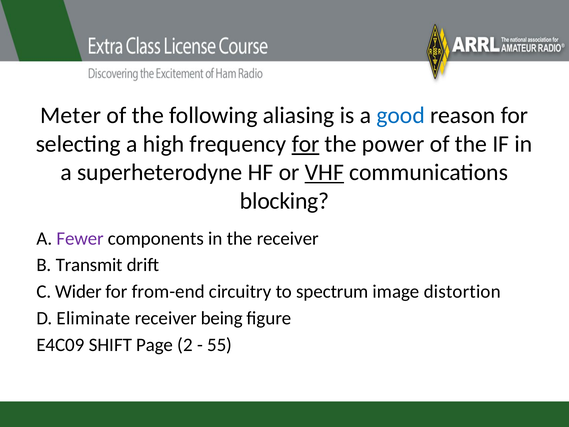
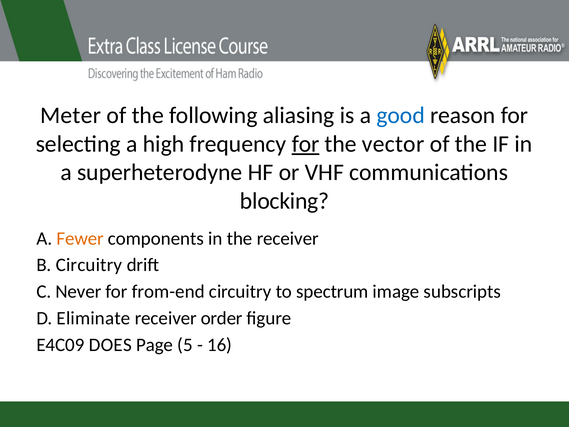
power: power -> vector (393, 144)
VHF underline: present -> none (324, 172)
Fewer colour: purple -> orange (80, 238)
B Transmit: Transmit -> Circuitry (89, 265)
Wider: Wider -> Never (78, 291)
distortion: distortion -> subscripts (462, 291)
being: being -> order (222, 318)
SHIFT: SHIFT -> DOES (110, 345)
2: 2 -> 5 (185, 345)
55: 55 -> 16 (220, 345)
